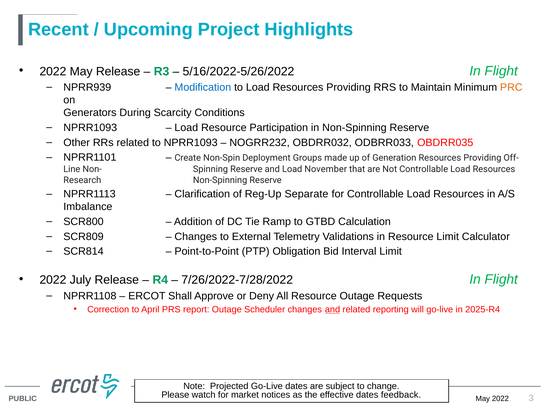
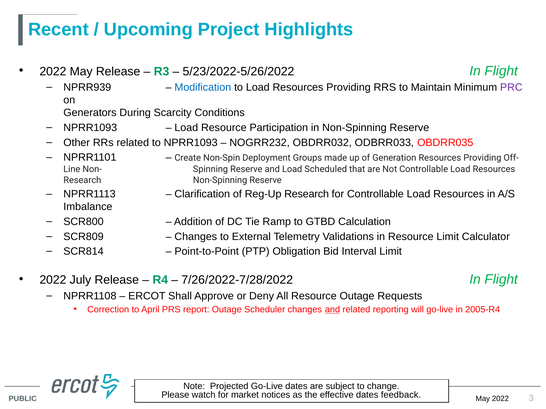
5/16/2022-5/26/2022: 5/16/2022-5/26/2022 -> 5/23/2022-5/26/2022 (238, 71)
PRC colour: orange -> purple (511, 87)
November: November -> Scheduled (326, 169)
Reg-Up Separate: Separate -> Research (307, 194)
2025-R4: 2025-R4 -> 2005-R4 (483, 310)
